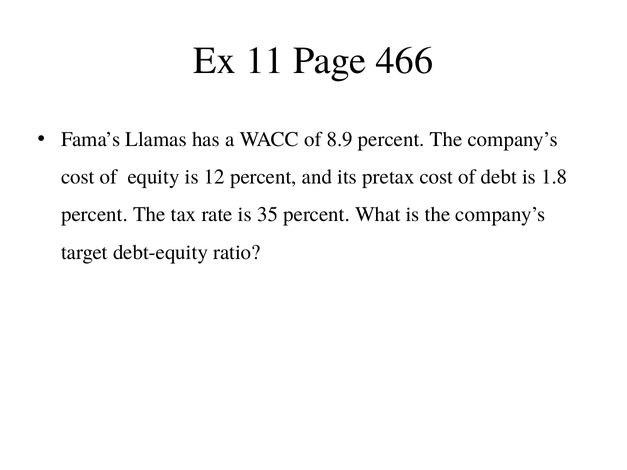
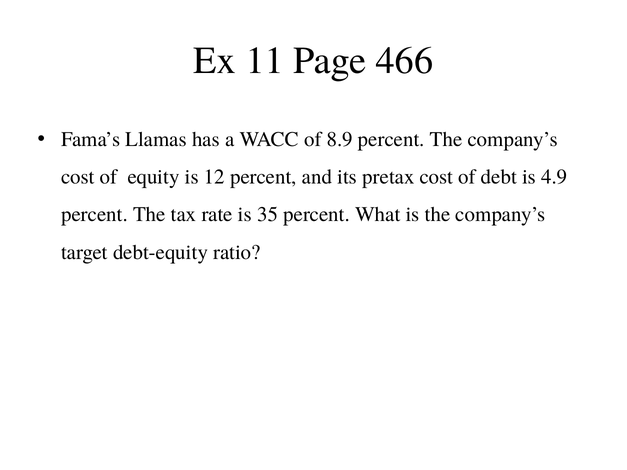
1.8: 1.8 -> 4.9 (554, 177)
